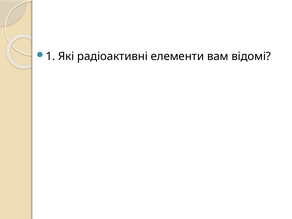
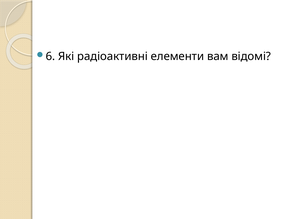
1: 1 -> 6 (50, 56)
